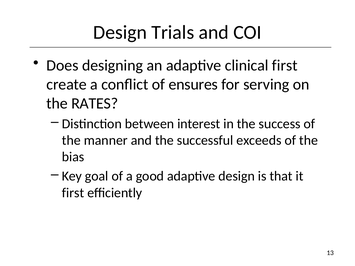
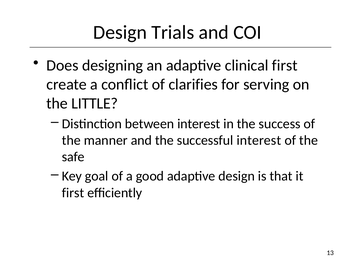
ensures: ensures -> clarifies (193, 85)
RATES: RATES -> LITTLE (95, 103)
successful exceeds: exceeds -> interest (259, 140)
bias: bias -> safe (73, 157)
